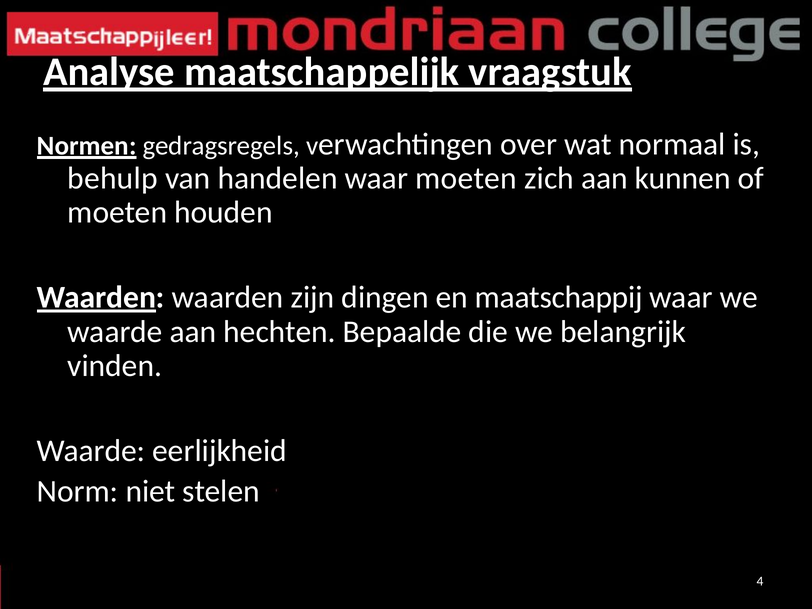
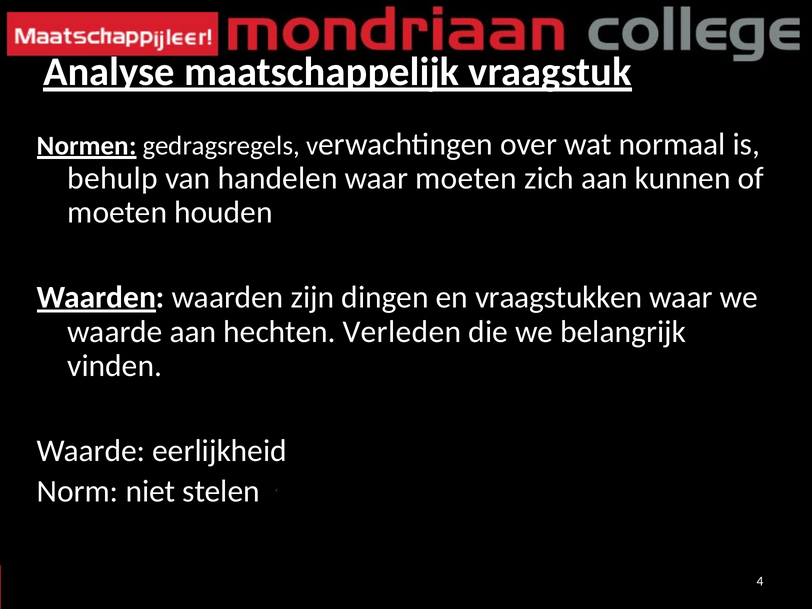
maatschappij: maatschappij -> vraagstukken (559, 298)
Bepaalde: Bepaalde -> Verleden (402, 332)
